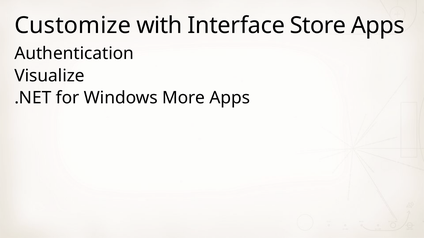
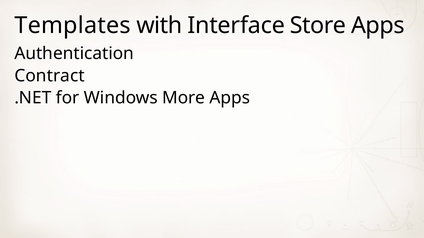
Customize: Customize -> Templates (73, 26)
Visualize: Visualize -> Contract (50, 76)
